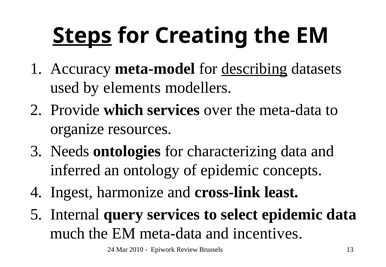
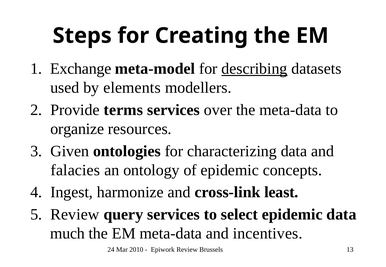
Steps underline: present -> none (82, 36)
Accuracy: Accuracy -> Exchange (81, 69)
which: which -> terms (123, 110)
Needs: Needs -> Given (70, 151)
inferred: inferred -> falacies (75, 170)
Internal: Internal -> Review (75, 215)
